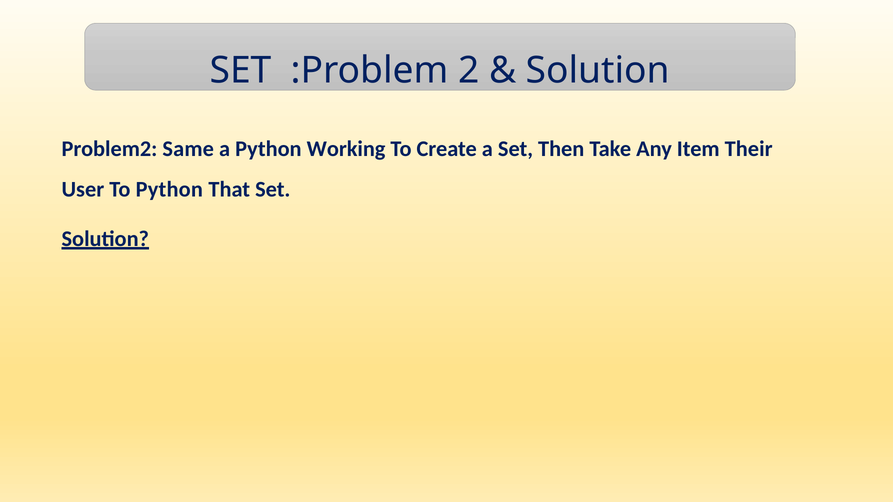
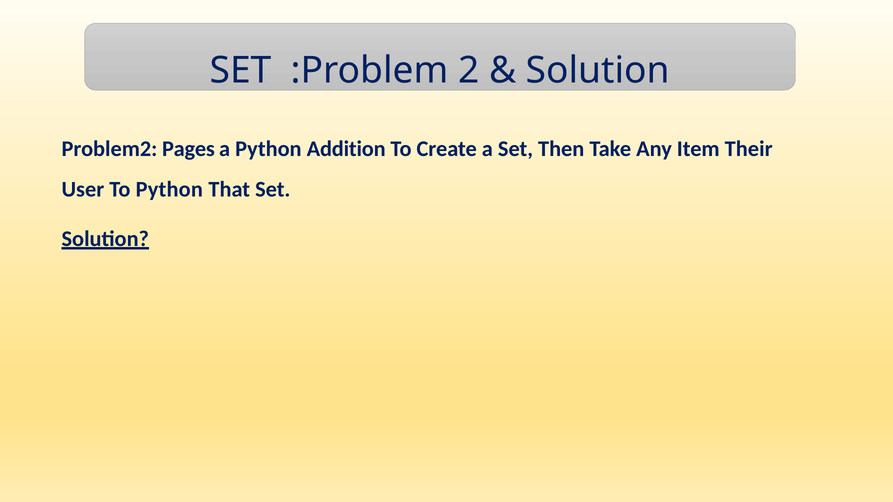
Same: Same -> Pages (188, 149)
Working: Working -> Addition (346, 149)
